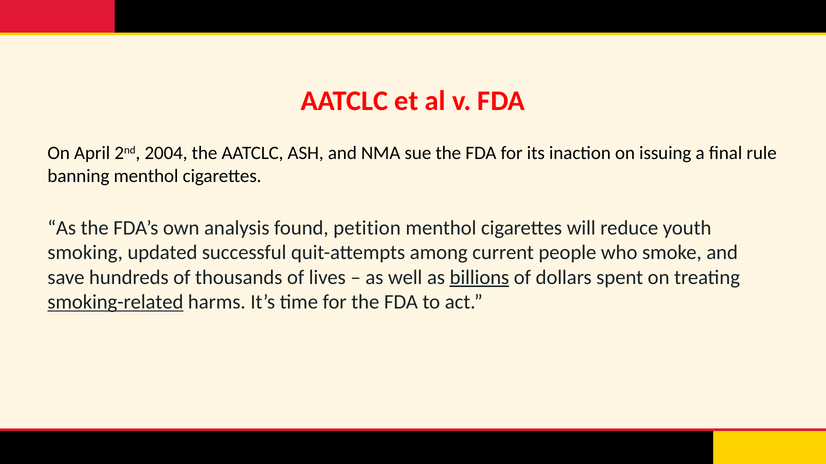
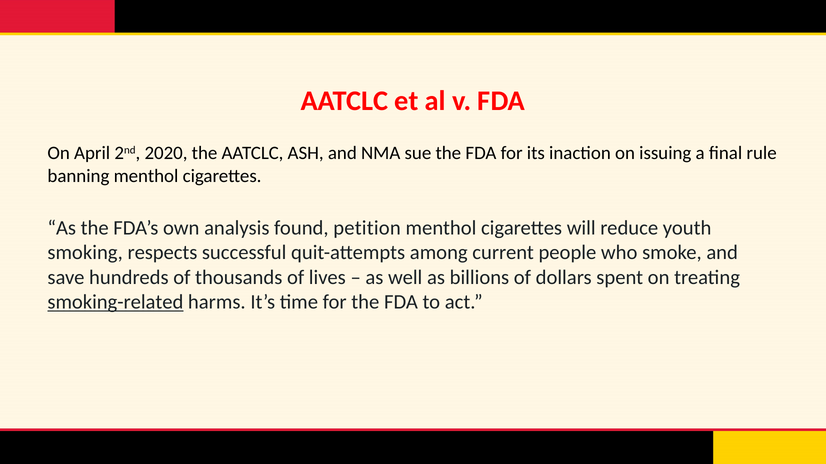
2004: 2004 -> 2020 (166, 153)
updated: updated -> respects (162, 253)
billions underline: present -> none (479, 278)
